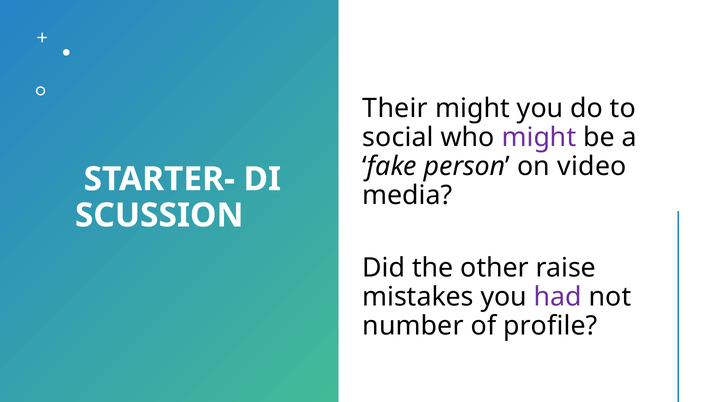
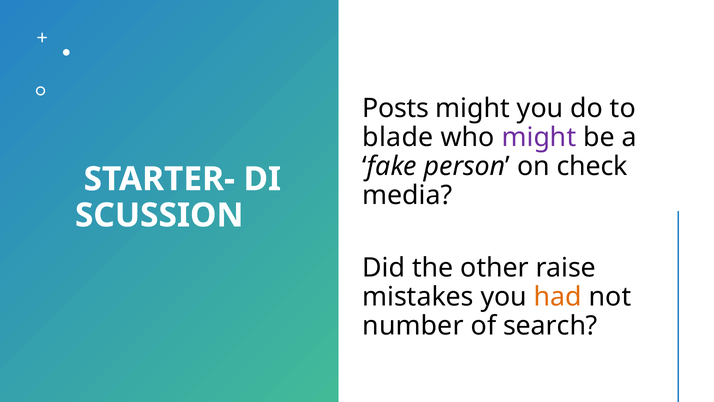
Their: Their -> Posts (396, 108)
social: social -> blade (398, 137)
video: video -> check (592, 166)
had colour: purple -> orange (558, 297)
profile: profile -> search (550, 326)
